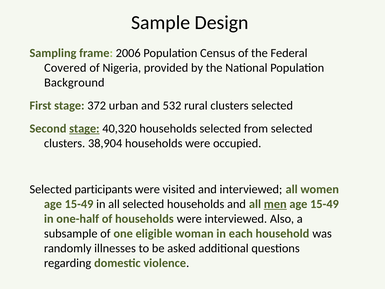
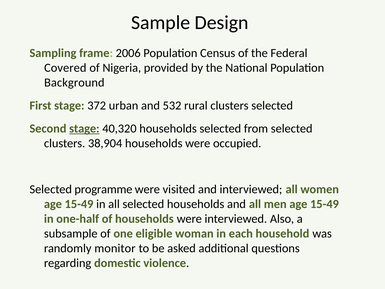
participants: participants -> programme (103, 189)
men underline: present -> none (275, 204)
illnesses: illnesses -> monitor (115, 248)
